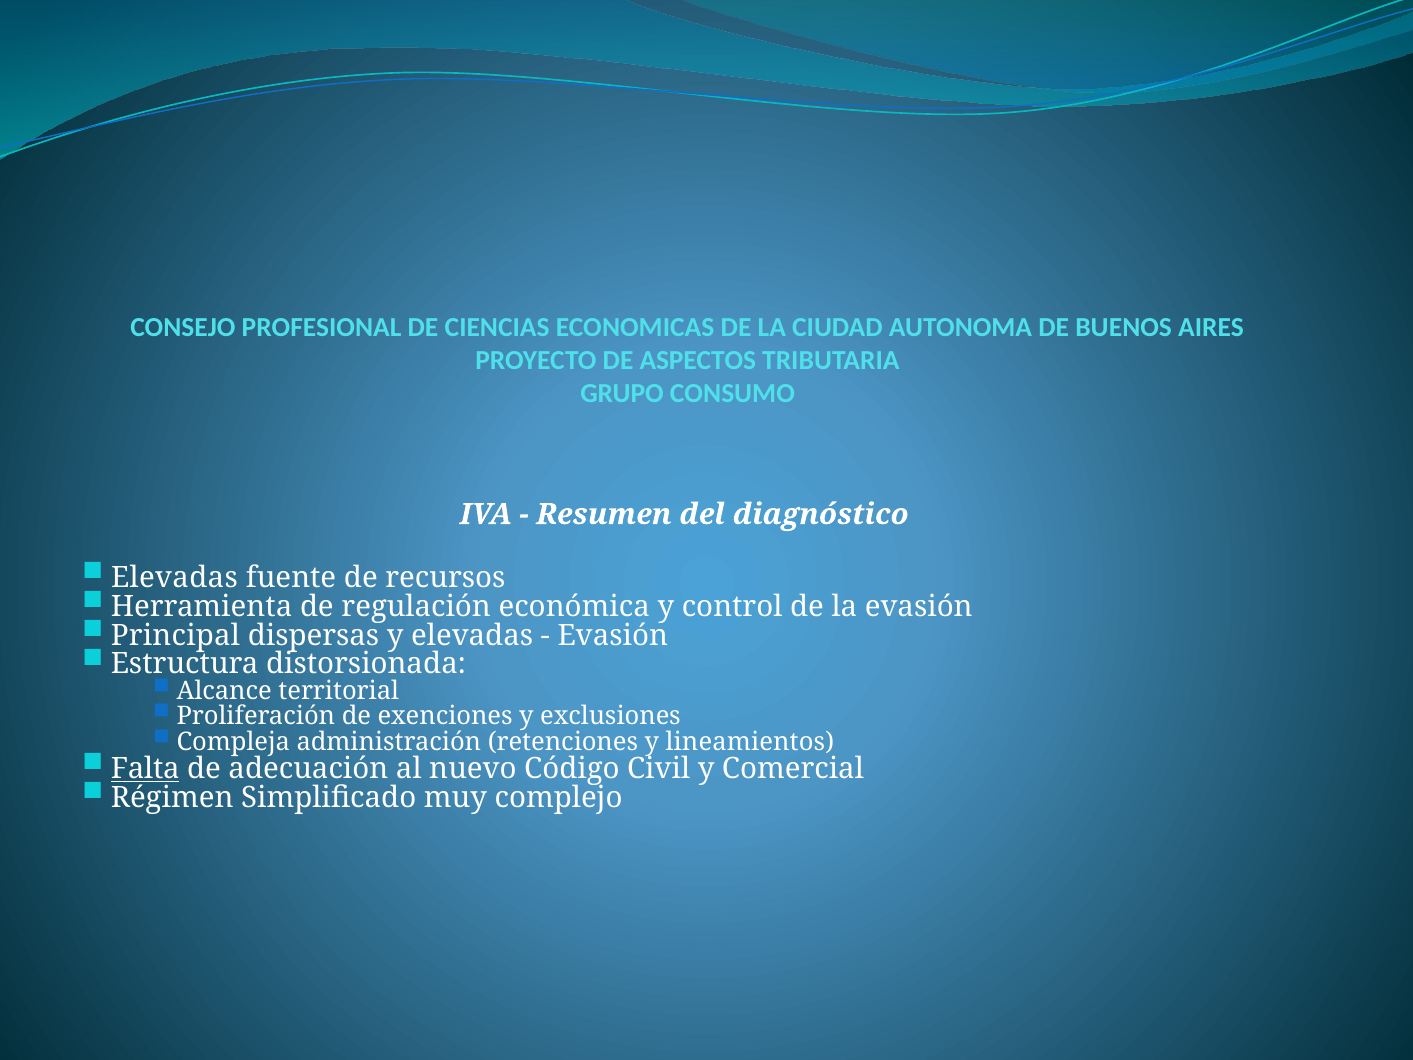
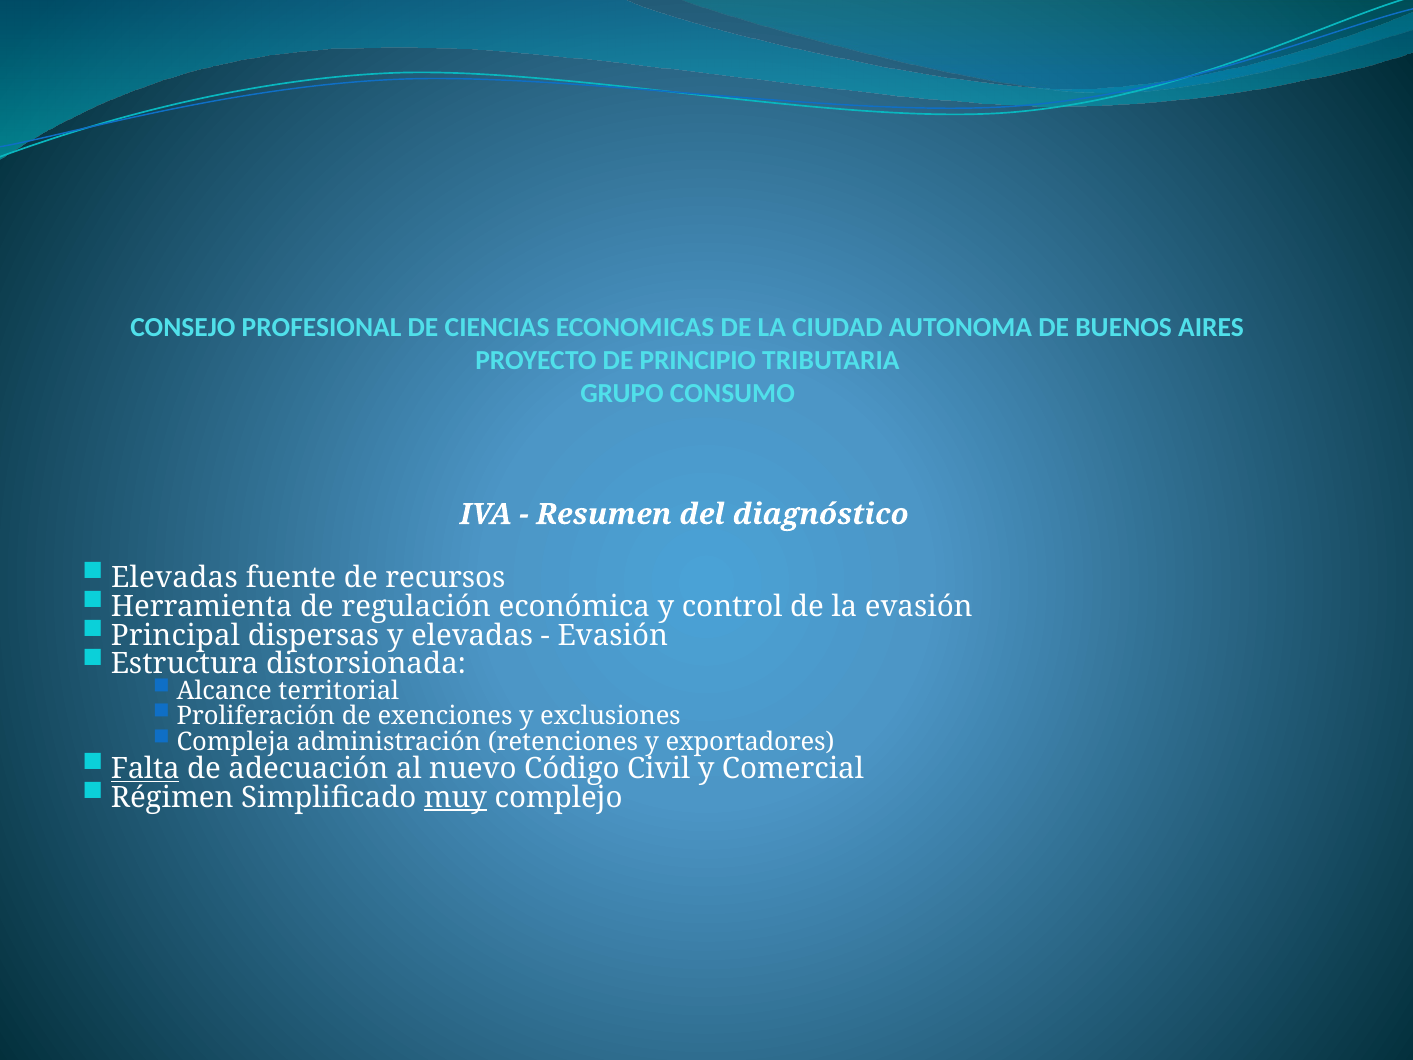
ASPECTOS: ASPECTOS -> PRINCIPIO (698, 360)
lineamientos: lineamientos -> exportadores (750, 742)
muy underline: none -> present (456, 797)
